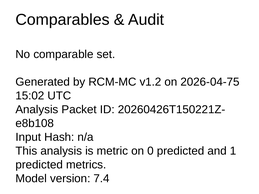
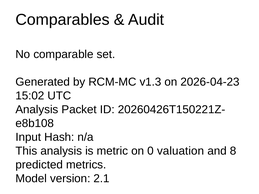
v1.2: v1.2 -> v1.3 (150, 82)
2026-04-75: 2026-04-75 -> 2026-04-23 (210, 82)
0 predicted: predicted -> valuation (181, 151)
1: 1 -> 8 (233, 151)
7.4: 7.4 -> 2.1 (102, 179)
